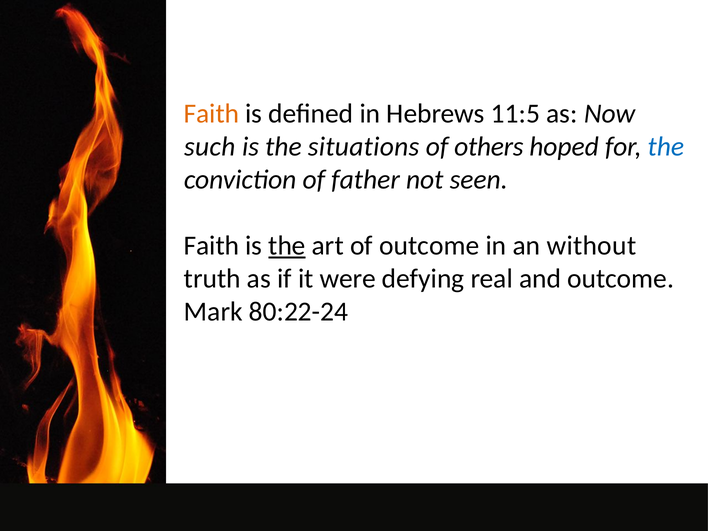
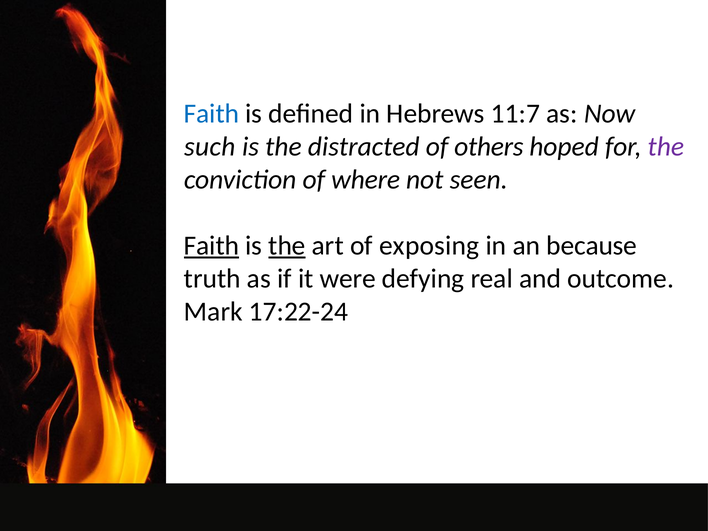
Faith colour: orange -> blue (212, 113)
11:5: 11:5 -> 11:7 (515, 113)
situations: situations -> distracted (364, 146)
the colour: blue -> purple (666, 146)
father: father -> where (366, 180)
Faith underline: none -> present (212, 246)
of outcome: outcome -> exposing (429, 246)
without: without -> because (592, 246)
80:22-24: 80:22-24 -> 17:22-24 (298, 312)
